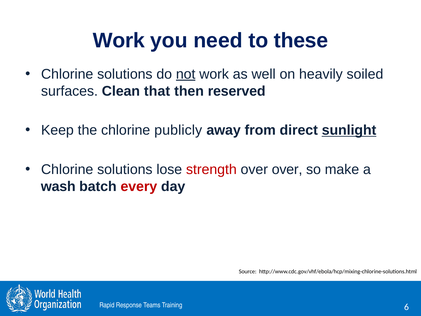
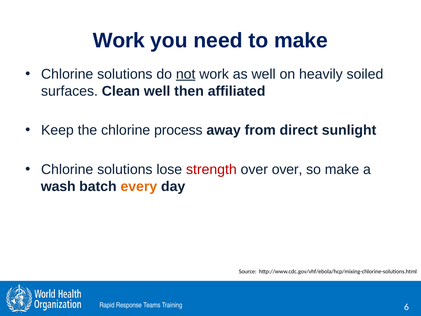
to these: these -> make (301, 40)
Clean that: that -> well (157, 91)
reserved: reserved -> affiliated (237, 91)
publicly: publicly -> process (178, 130)
sunlight underline: present -> none (349, 130)
every colour: red -> orange (139, 186)
